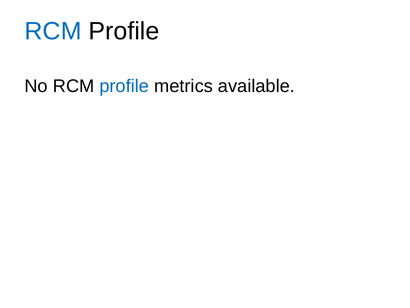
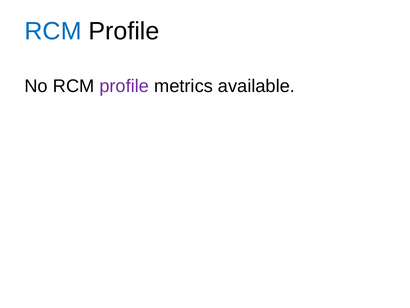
profile colour: blue -> purple (124, 86)
